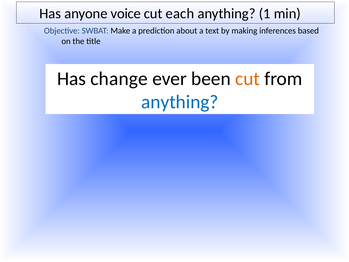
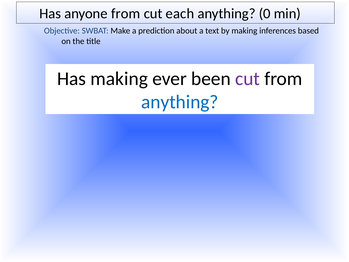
anyone voice: voice -> from (126, 14)
1: 1 -> 0 (265, 14)
Has change: change -> making (119, 79)
cut colour: orange -> purple (248, 79)
